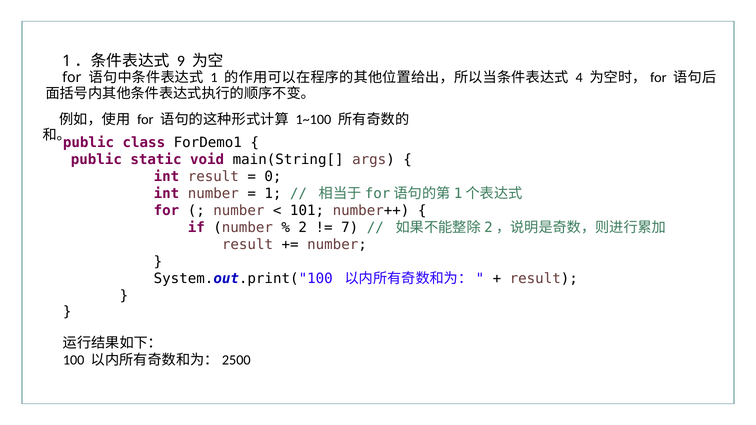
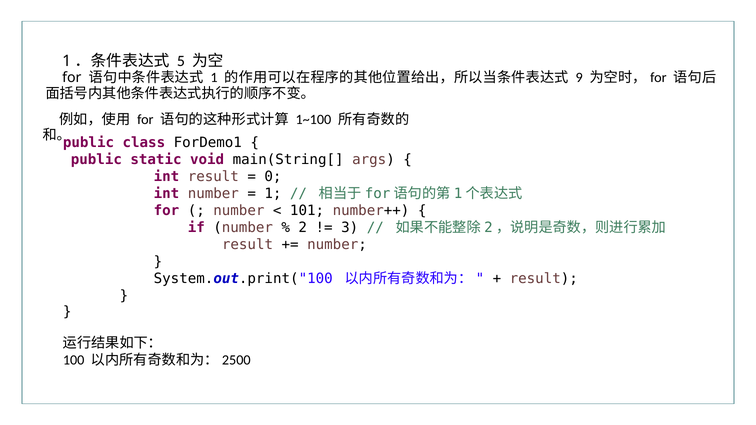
9: 9 -> 5 (181, 61)
4: 4 -> 9 (579, 78)
7: 7 -> 3 (350, 228)
